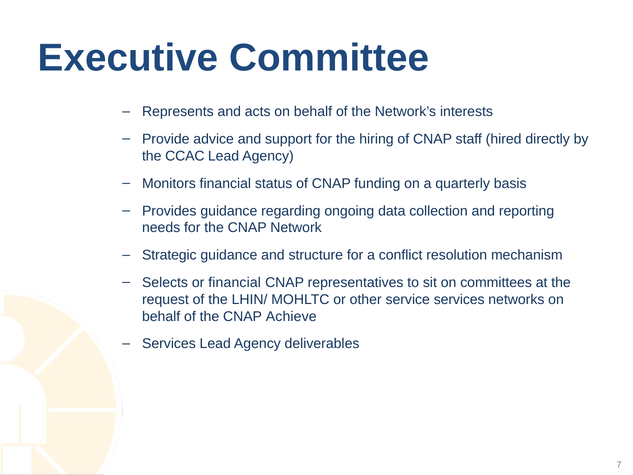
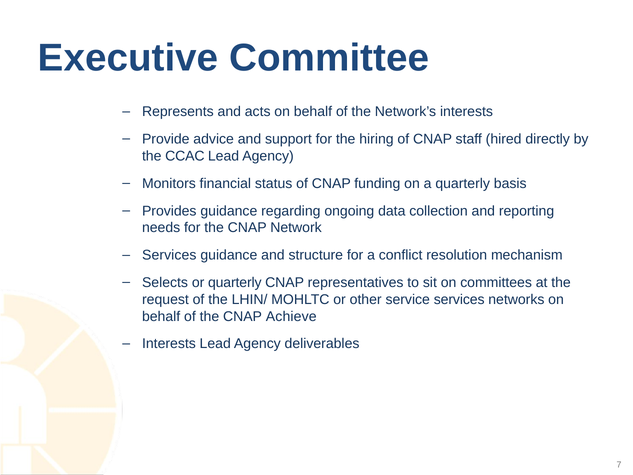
Strategic: Strategic -> Services (169, 255)
or financial: financial -> quarterly (235, 282)
Services: Services -> Interests (169, 344)
